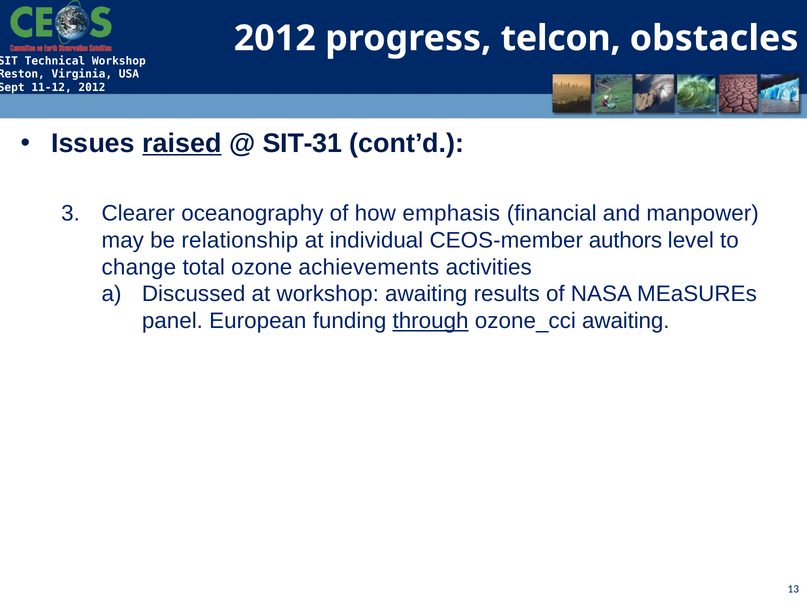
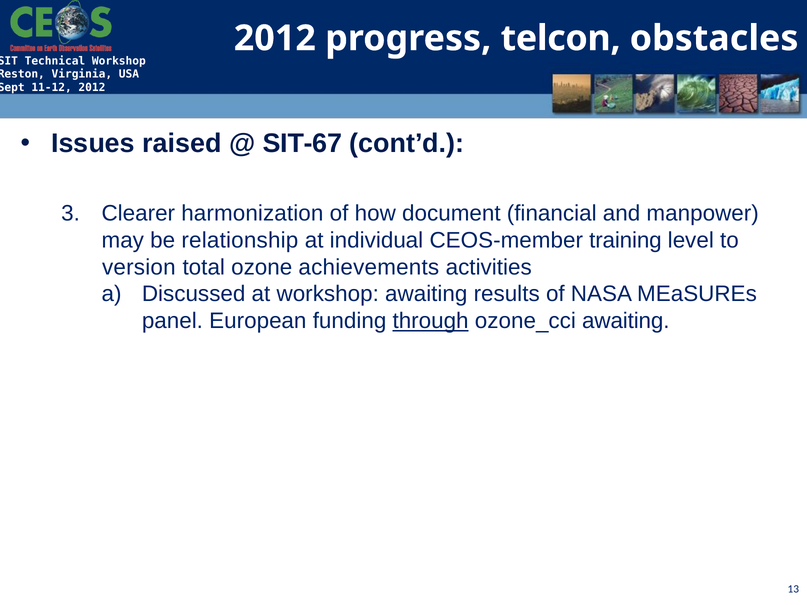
raised underline: present -> none (182, 143)
SIT-31: SIT-31 -> SIT-67 (302, 143)
oceanography: oceanography -> harmonization (252, 213)
emphasis: emphasis -> document (451, 213)
authors: authors -> training (625, 240)
change: change -> version (139, 267)
